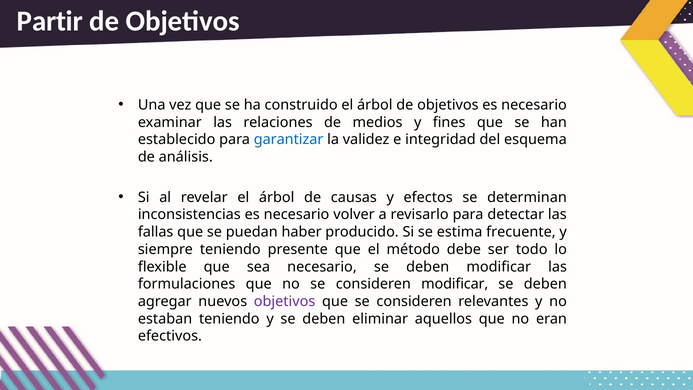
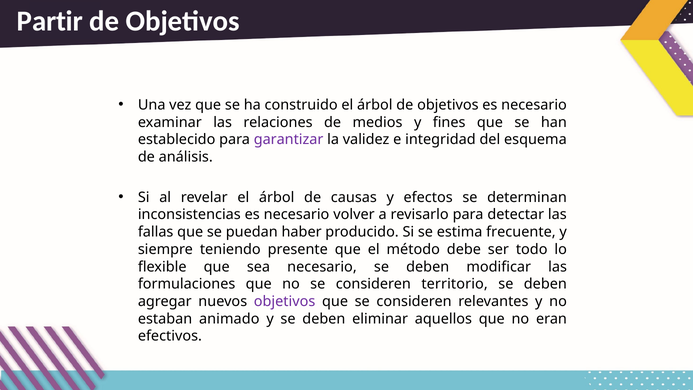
garantizar colour: blue -> purple (289, 140)
consideren modificar: modificar -> territorio (455, 284)
estaban teniendo: teniendo -> animado (229, 319)
